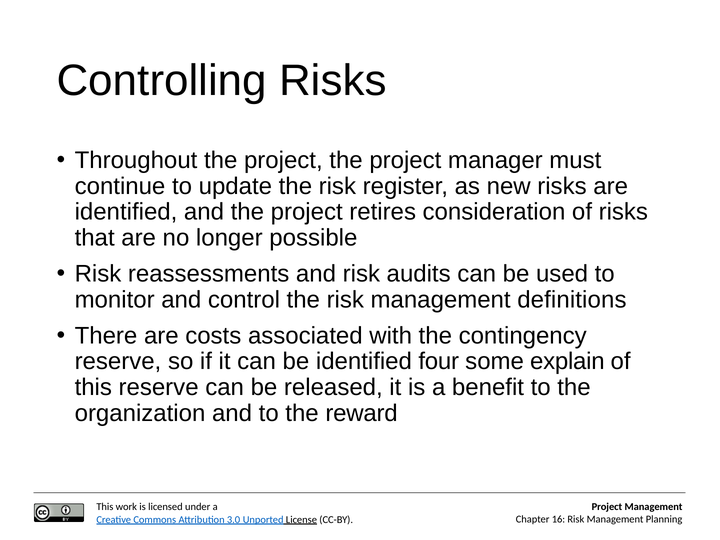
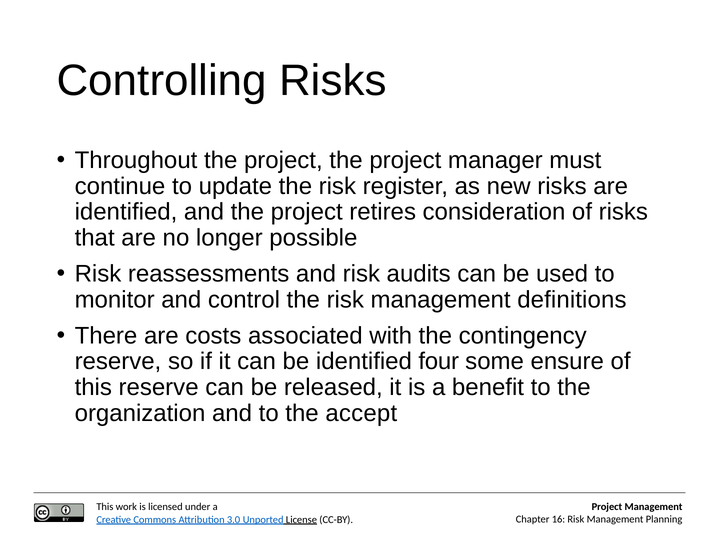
explain: explain -> ensure (567, 362)
reward: reward -> accept (361, 413)
